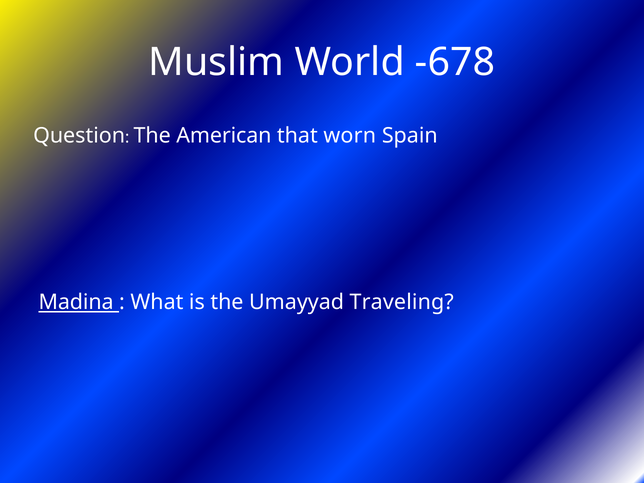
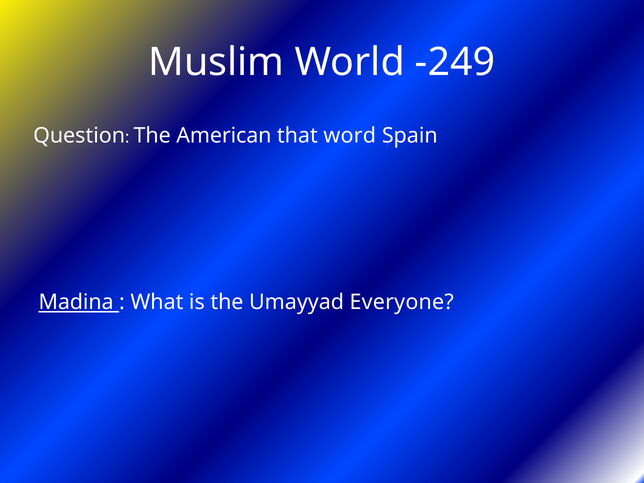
-678: -678 -> -249 (455, 62)
worn: worn -> word (350, 136)
Traveling: Traveling -> Everyone (402, 302)
